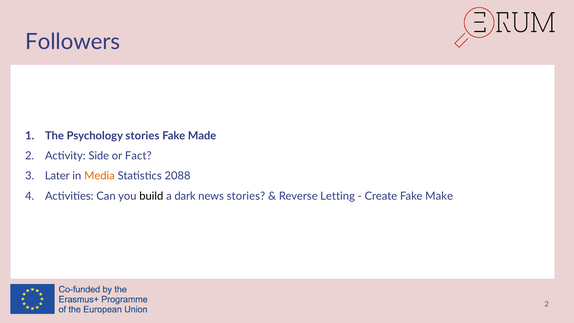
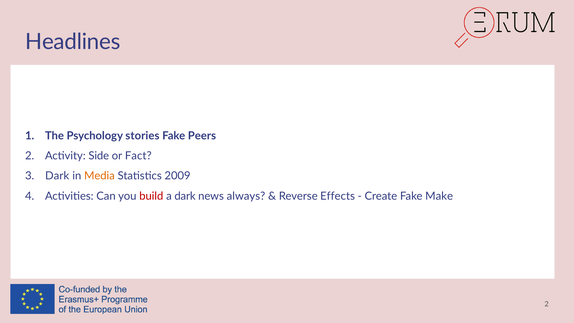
Followers: Followers -> Headlines (73, 42)
Made: Made -> Peers (202, 136)
Later: Later -> Dark (57, 176)
2088: 2088 -> 2009 (178, 176)
build colour: black -> red (151, 196)
news stories: stories -> always (246, 196)
Letting: Letting -> Effects (338, 196)
